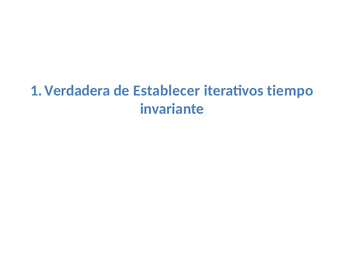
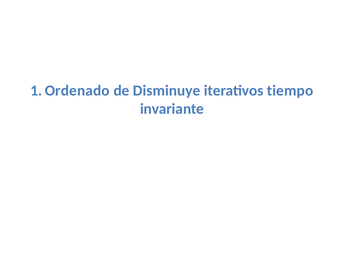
Verdadera: Verdadera -> Ordenado (77, 91)
Establecer: Establecer -> Disminuye (167, 91)
